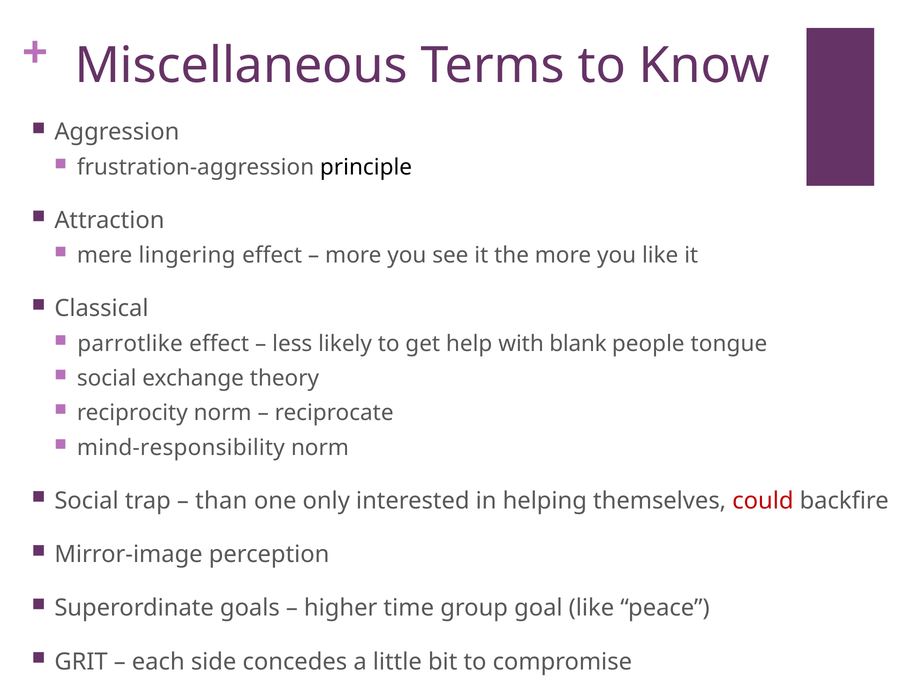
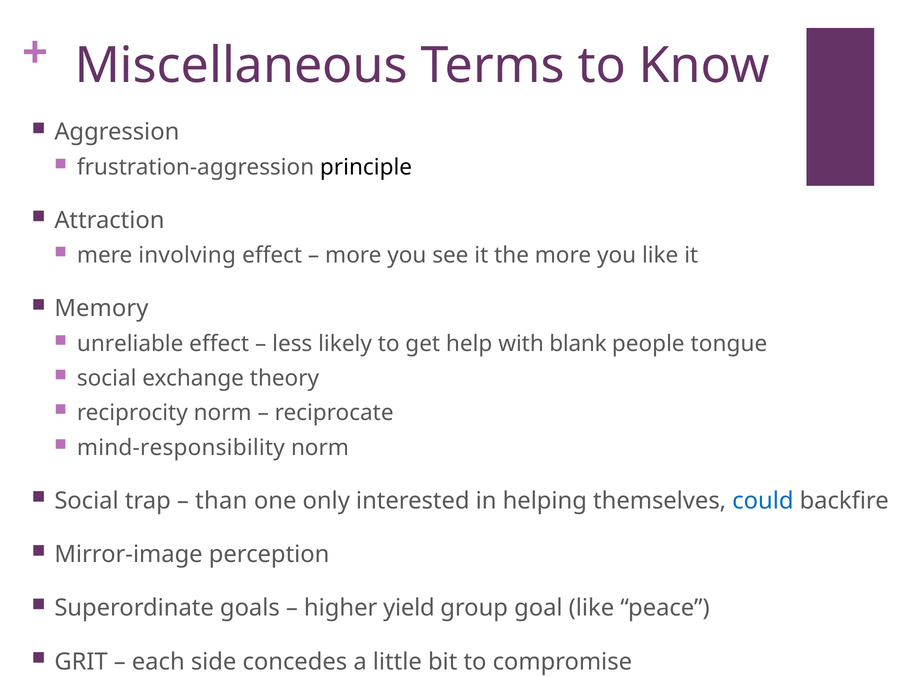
lingering: lingering -> involving (187, 256)
Classical: Classical -> Memory (101, 309)
parrotlike: parrotlike -> unreliable (130, 344)
could colour: red -> blue (763, 501)
time: time -> yield (409, 608)
